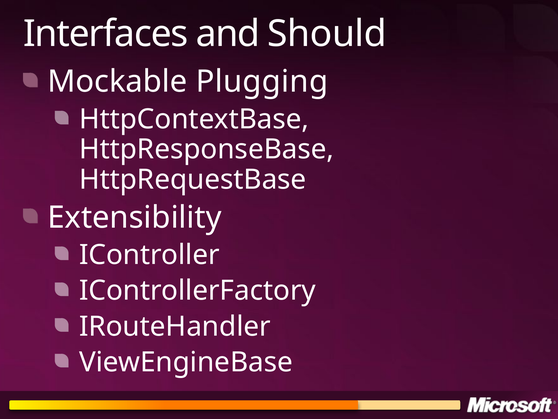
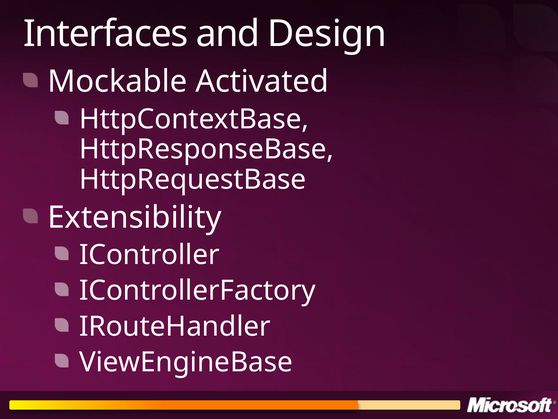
Should: Should -> Design (327, 34)
Plugging: Plugging -> Activated (262, 82)
